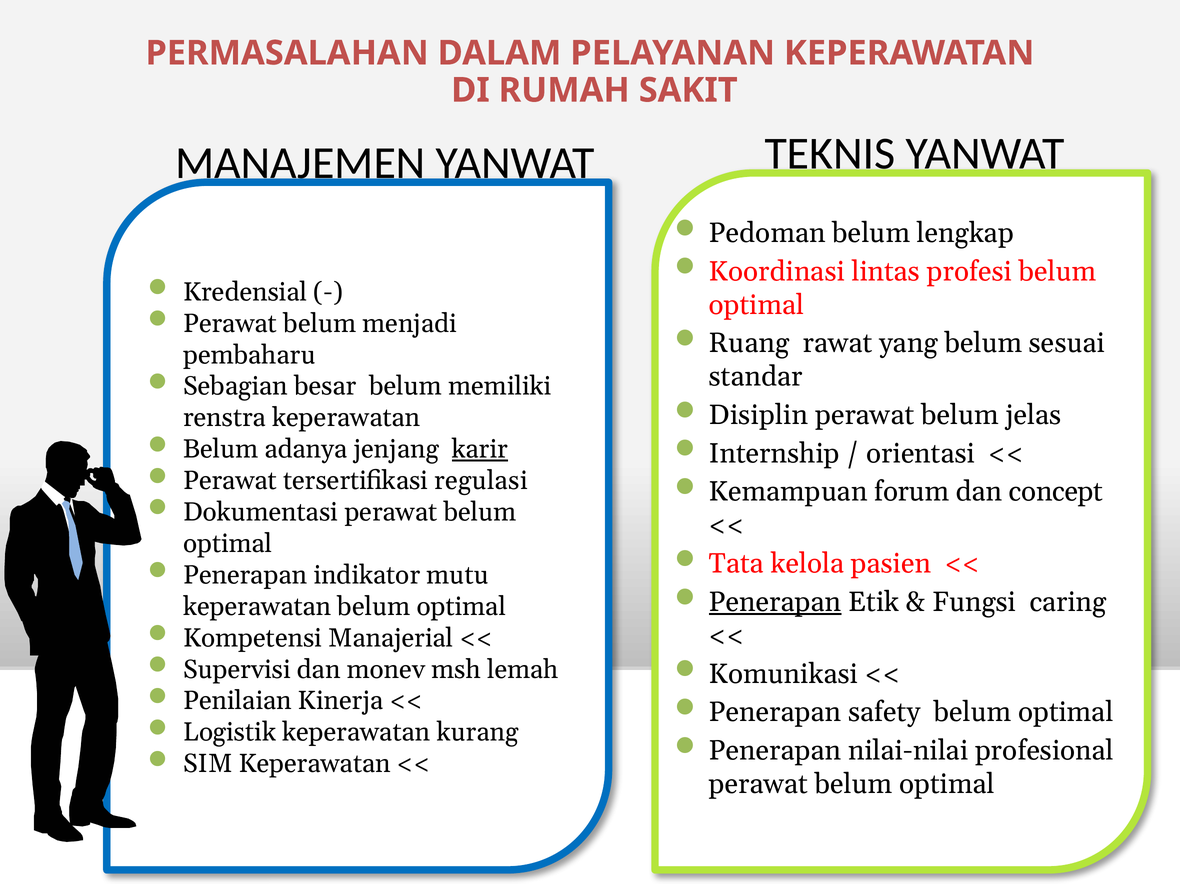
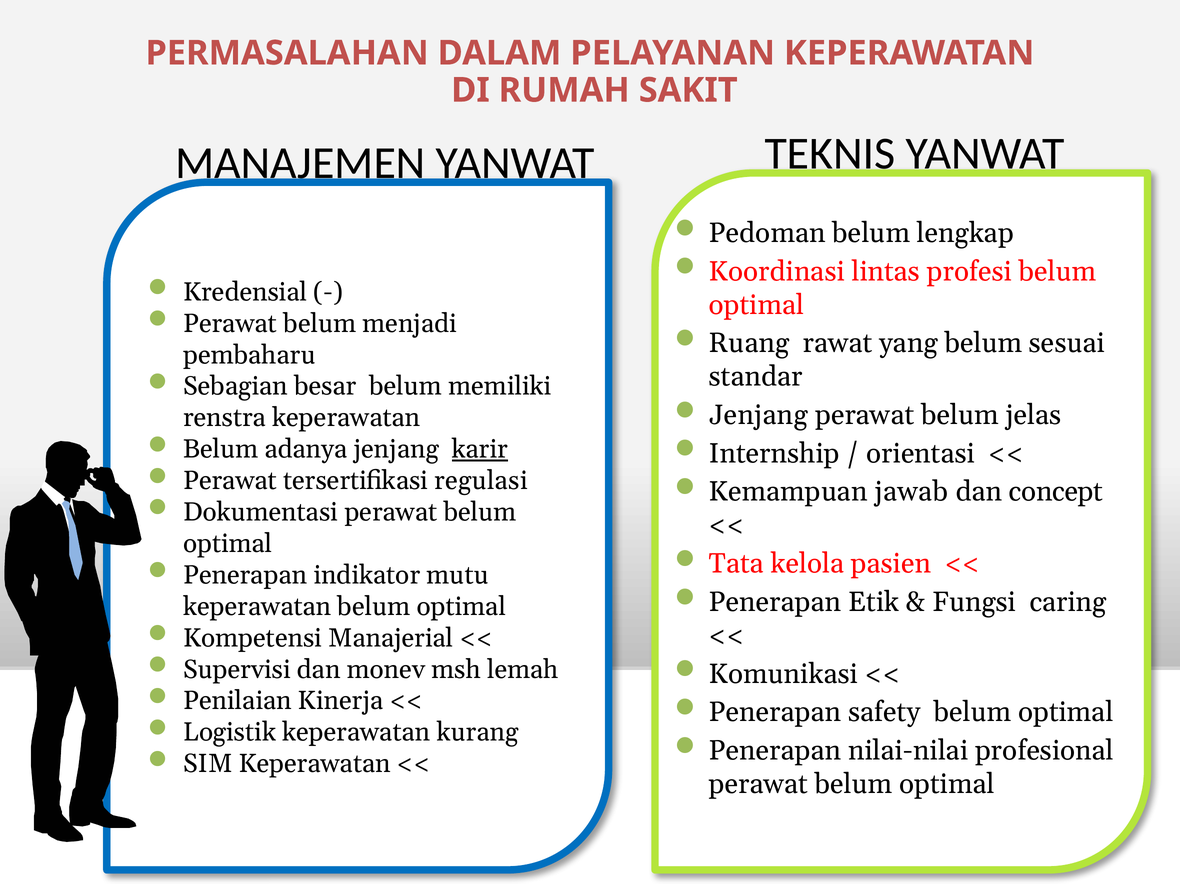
Disiplin: Disiplin -> Jenjang (759, 415)
forum: forum -> jawab (912, 492)
Penerapan underline: present -> none (775, 602)
